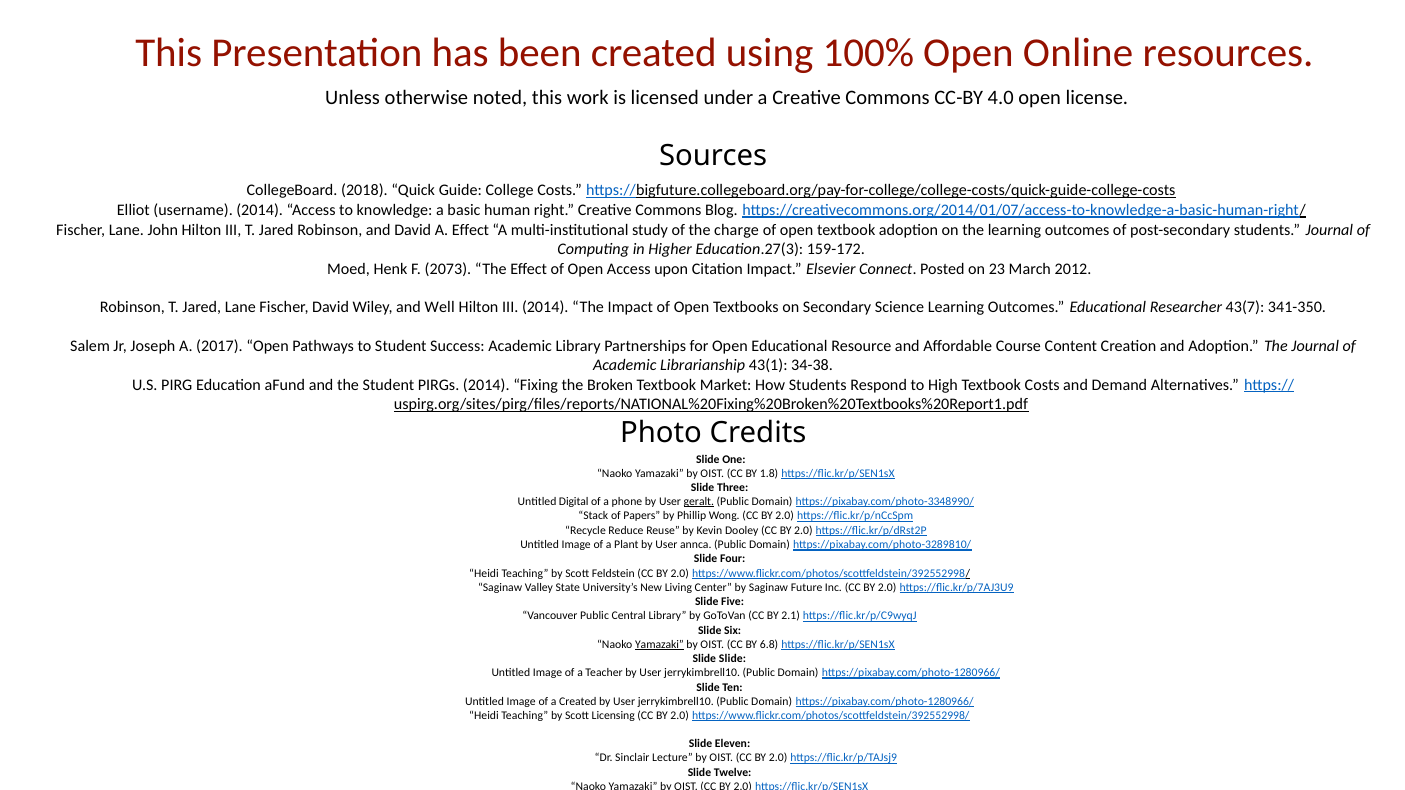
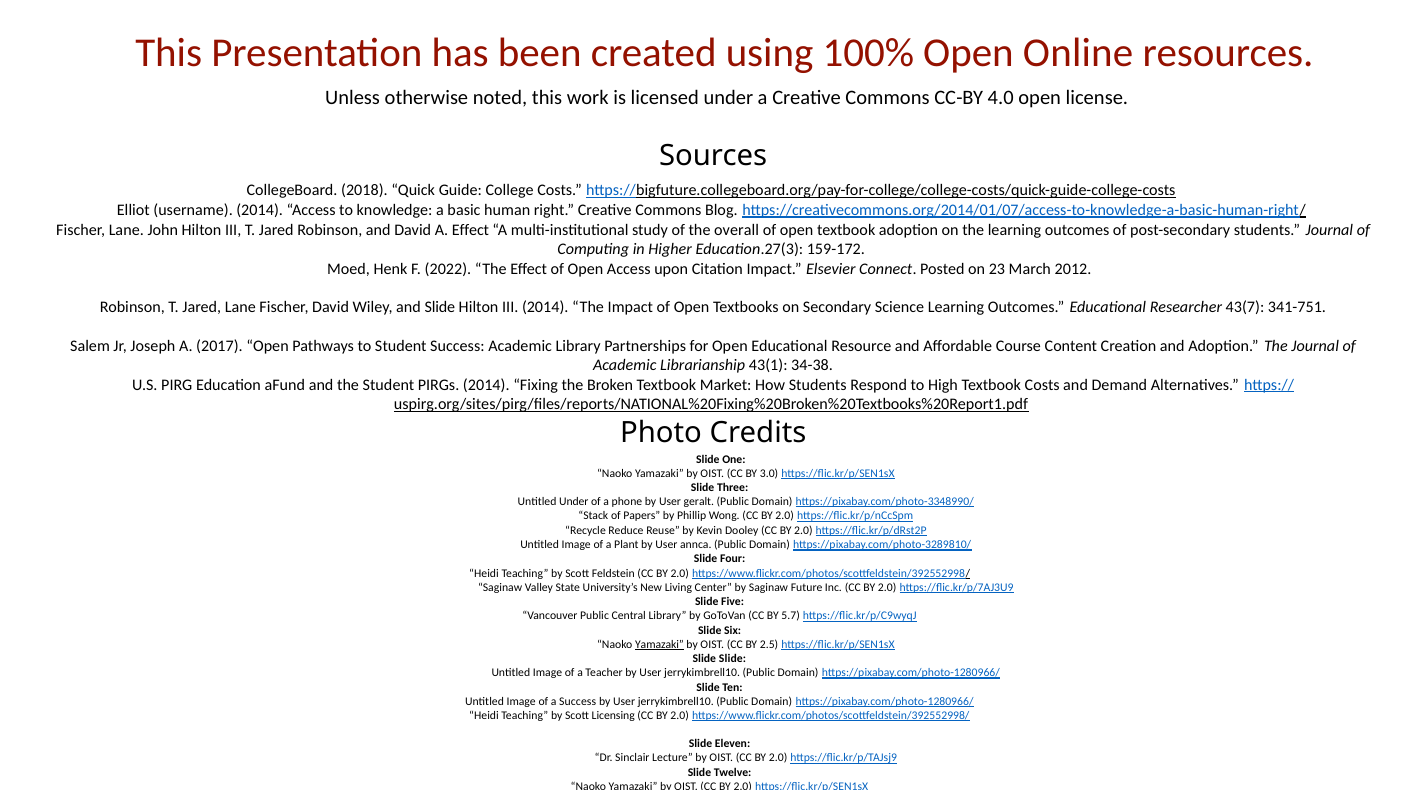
charge: charge -> overall (737, 230)
2073: 2073 -> 2022 (448, 269)
and Well: Well -> Slide (440, 308)
341-350: 341-350 -> 341-751 (1297, 308)
1.8: 1.8 -> 3.0 (769, 473)
Untitled Digital: Digital -> Under (574, 502)
geralt underline: present -> none (699, 502)
2.1: 2.1 -> 5.7 (791, 616)
6.8: 6.8 -> 2.5 (769, 645)
a Created: Created -> Success (578, 701)
